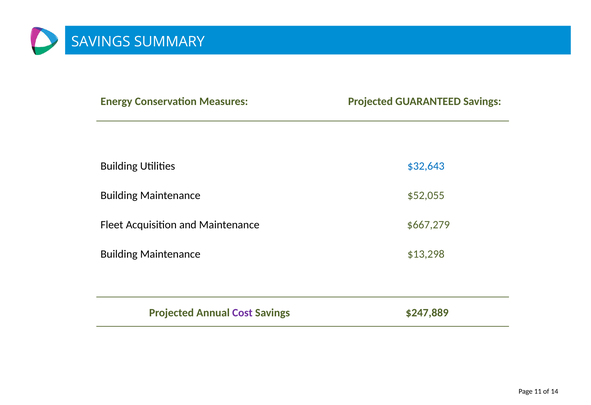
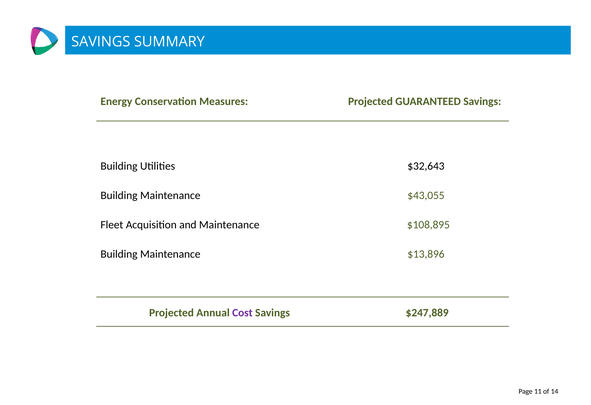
$32,643 colour: blue -> black (426, 166)
$52,055: $52,055 -> $43,055 (426, 196)
$667,279: $667,279 -> $108,895 (428, 225)
$13,298: $13,298 -> $13,896 (426, 255)
